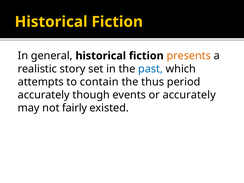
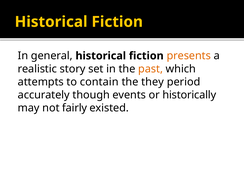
past colour: blue -> orange (151, 69)
thus: thus -> they (153, 82)
or accurately: accurately -> historically (189, 95)
